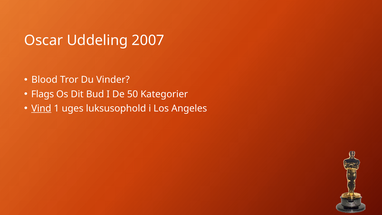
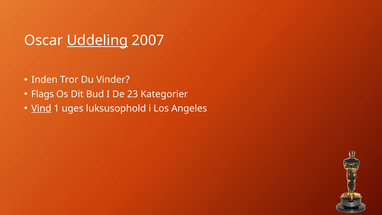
Uddeling underline: none -> present (97, 40)
Blood: Blood -> Inden (44, 80)
50: 50 -> 23 (133, 94)
